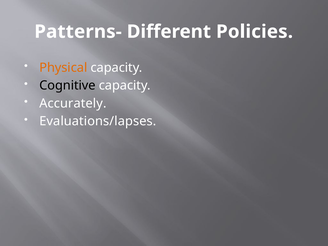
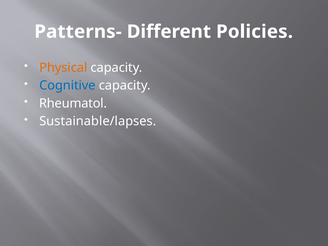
Cognitive colour: black -> blue (67, 85)
Accurately: Accurately -> Rheumatol (73, 103)
Evaluations/lapses: Evaluations/lapses -> Sustainable/lapses (98, 121)
